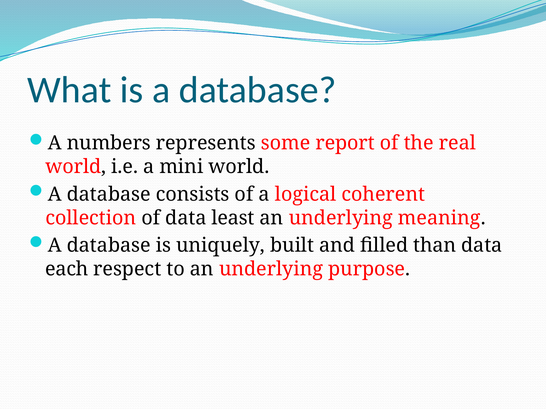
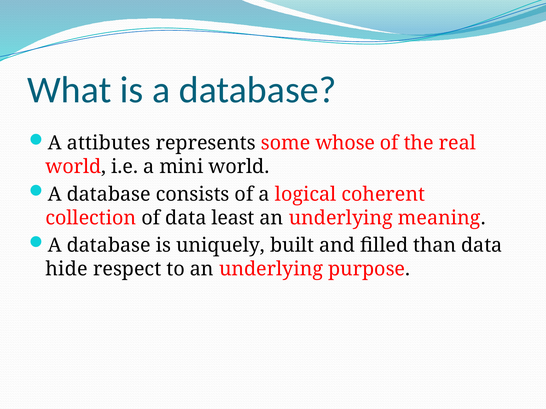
numbers: numbers -> attibutes (109, 143)
report: report -> whose (345, 143)
each: each -> hide (67, 269)
